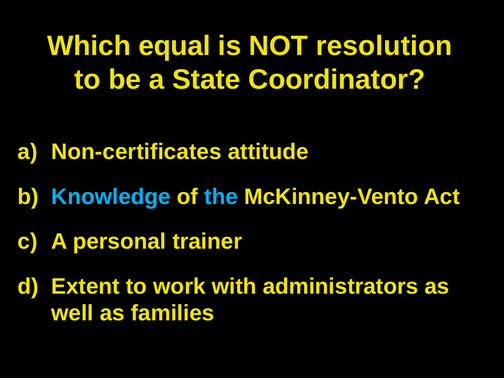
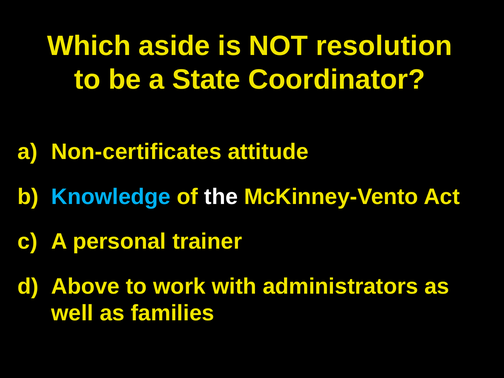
equal: equal -> aside (174, 46)
the colour: light blue -> white (221, 197)
Extent: Extent -> Above (85, 286)
